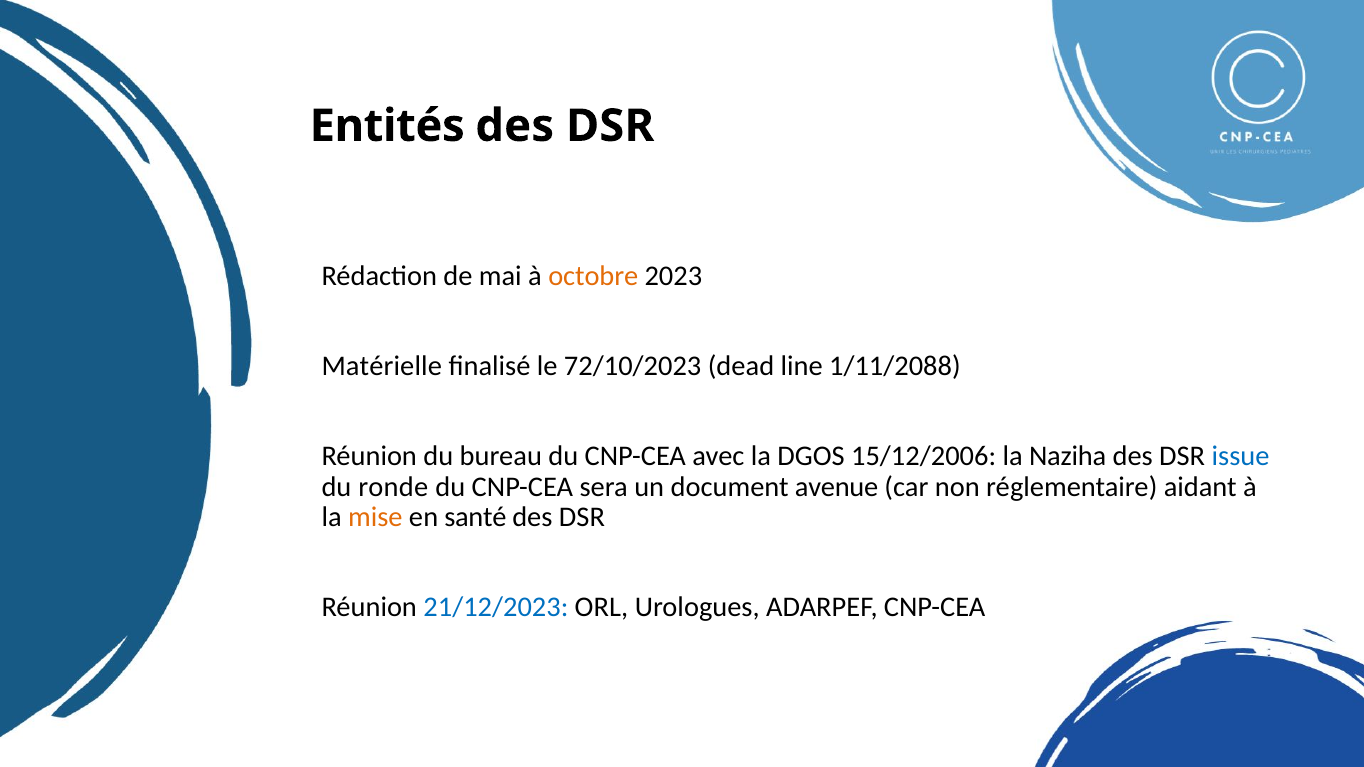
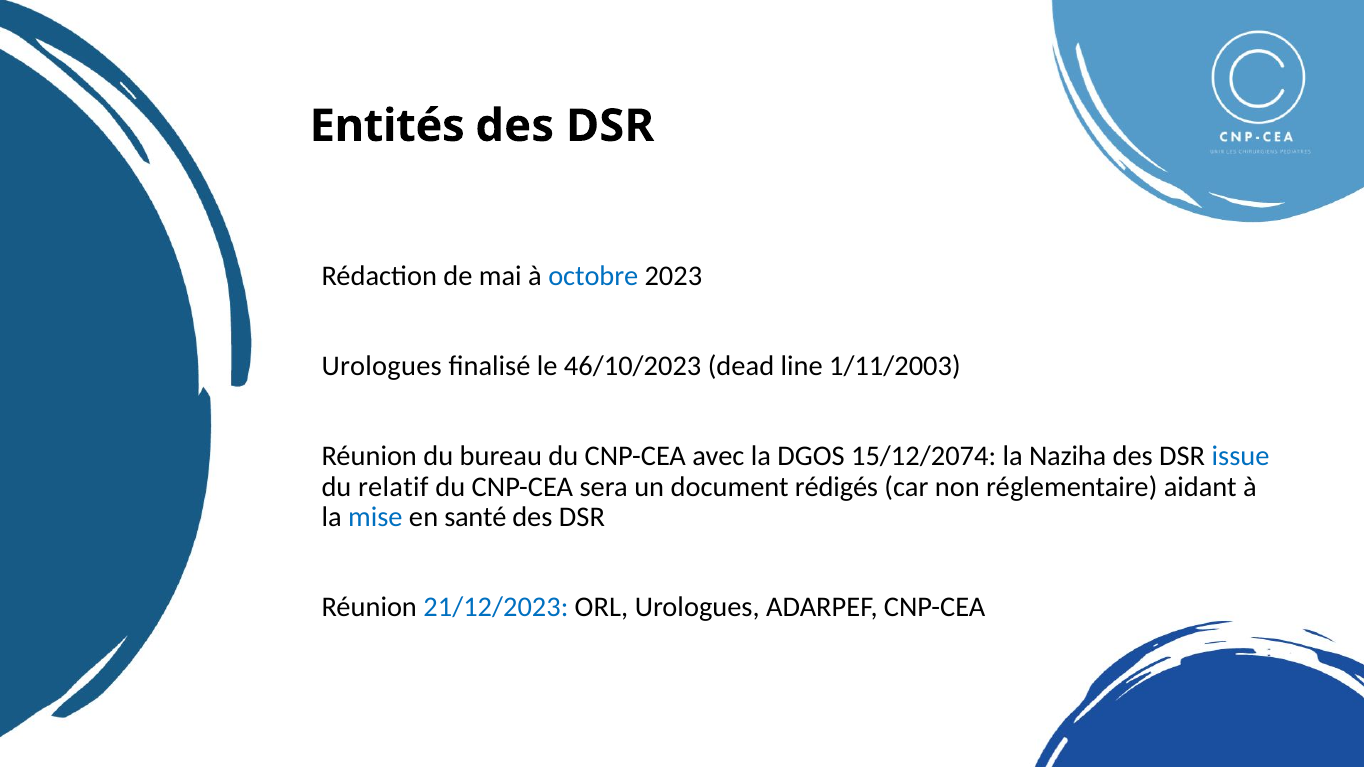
octobre colour: orange -> blue (593, 276)
Matérielle: Matérielle -> Urologues (382, 366)
72/10/2023: 72/10/2023 -> 46/10/2023 (633, 366)
1/11/2088: 1/11/2088 -> 1/11/2003 (895, 366)
15/12/2006: 15/12/2006 -> 15/12/2074 (924, 456)
ronde: ronde -> relatif (393, 487)
avenue: avenue -> rédigés (837, 487)
mise colour: orange -> blue (375, 517)
